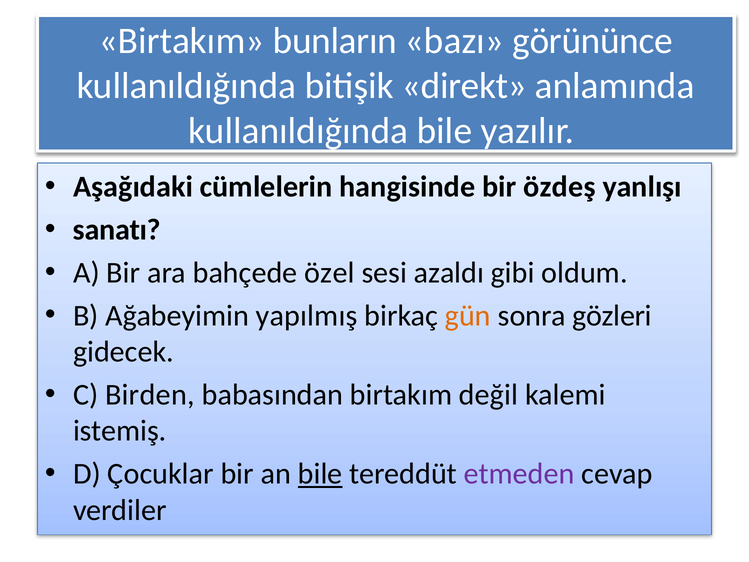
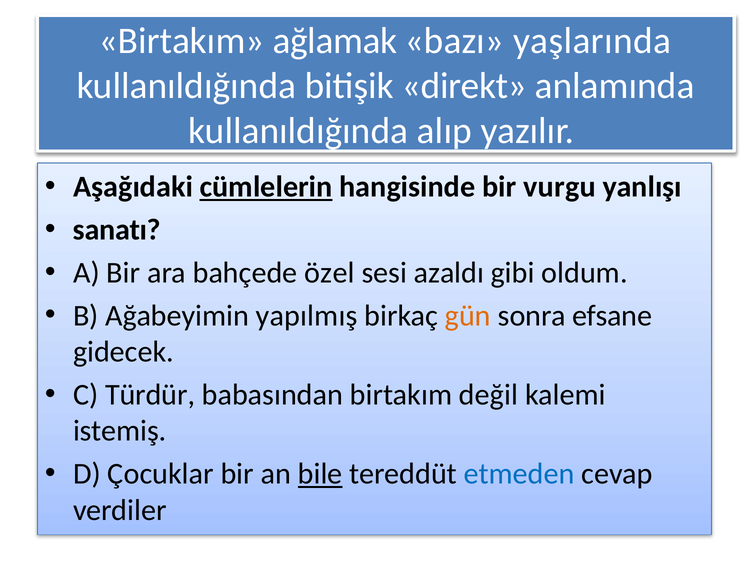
bunların: bunların -> ağlamak (335, 41)
görününce: görününce -> yaşlarında (592, 41)
kullanıldığında bile: bile -> alıp (444, 131)
cümlelerin underline: none -> present (266, 187)
özdeş: özdeş -> vurgu (559, 187)
gözleri: gözleri -> efsane (612, 316)
Birden: Birden -> Türdür (150, 395)
etmeden colour: purple -> blue (519, 474)
